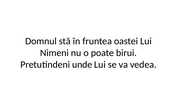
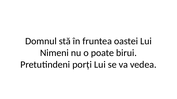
unde: unde -> porți (82, 65)
